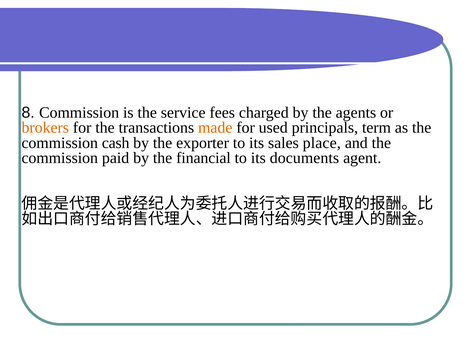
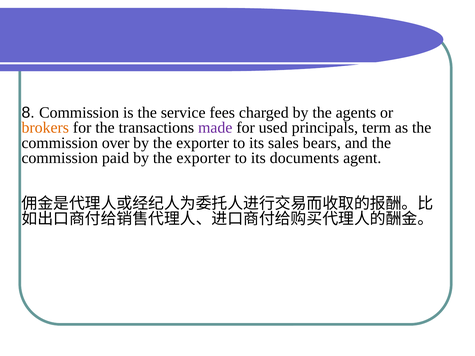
made colour: orange -> purple (215, 128)
cash: cash -> over (116, 143)
place: place -> bears (322, 143)
paid by the financial: financial -> exporter (203, 158)
